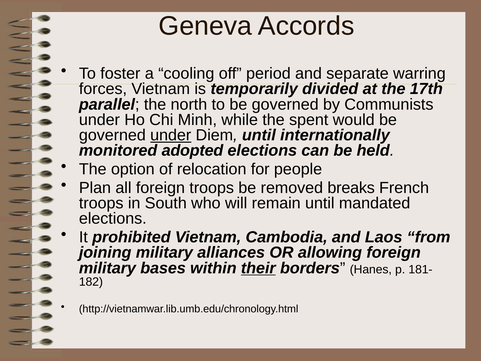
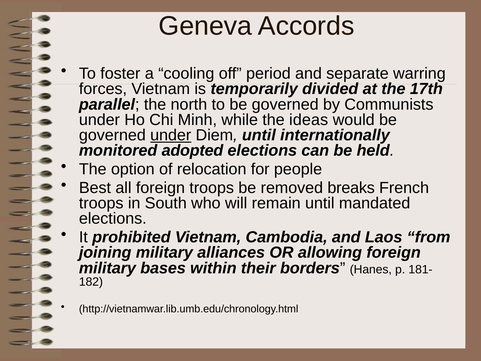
spent: spent -> ideas (309, 120)
Plan: Plan -> Best (95, 188)
their underline: present -> none (258, 268)
